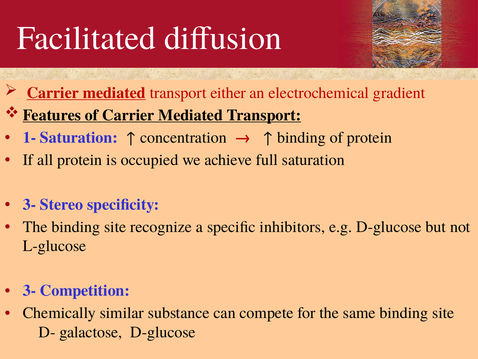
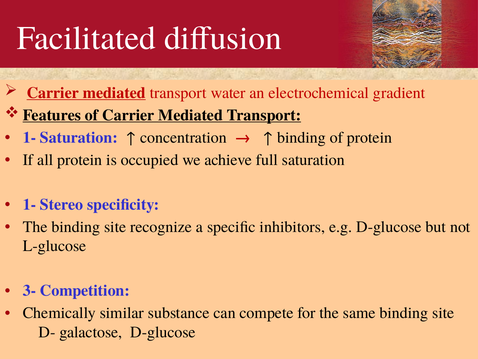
either: either -> water (228, 93)
3‐: 3‐ -> 1‐ (29, 204)
